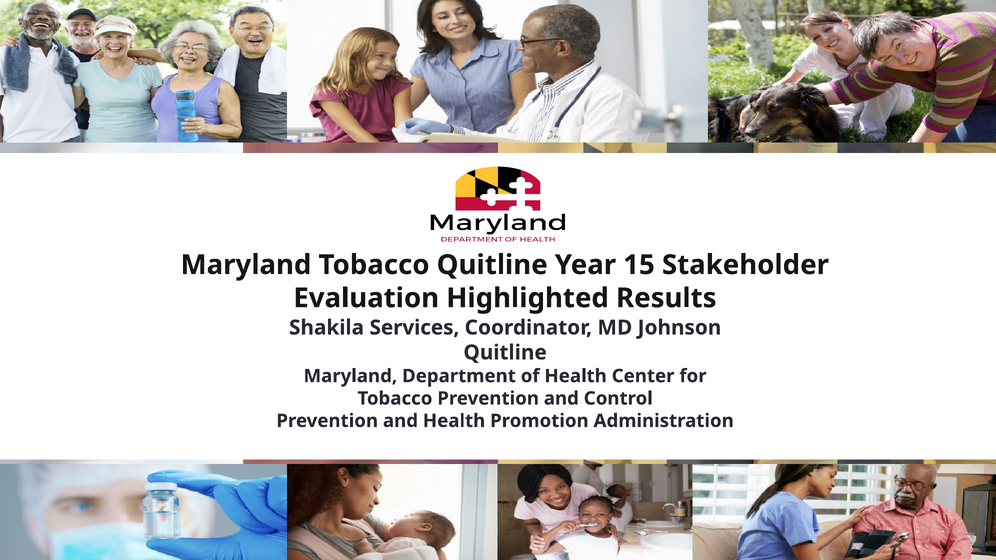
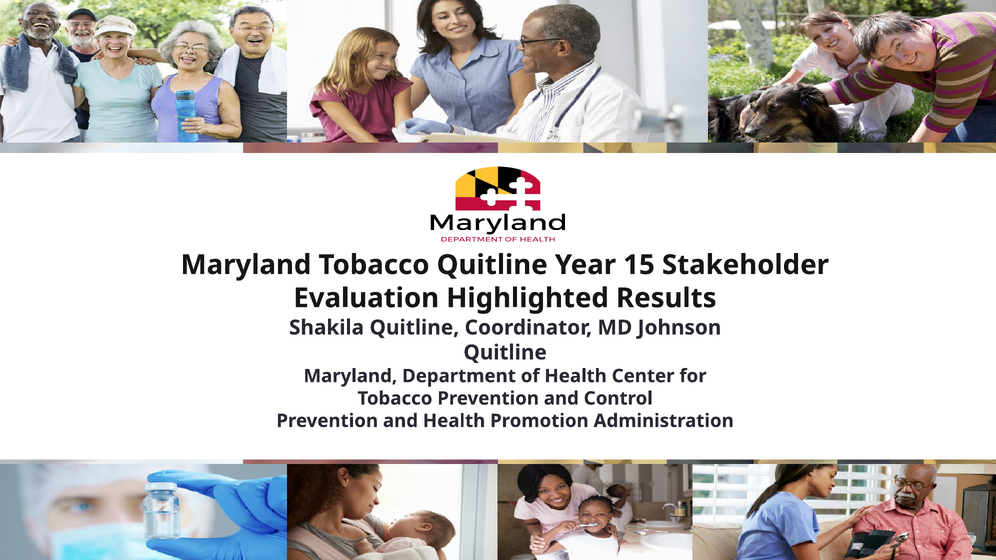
Shakila Services: Services -> Quitline (414, 328)
